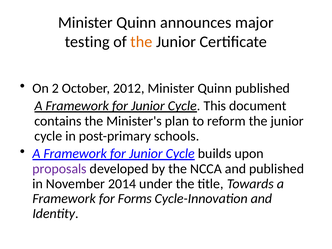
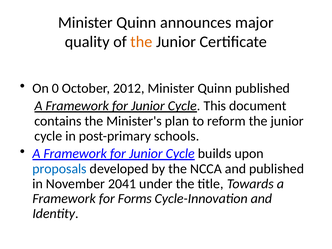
testing: testing -> quality (87, 42)
2: 2 -> 0 (55, 88)
proposals colour: purple -> blue (60, 169)
2014: 2014 -> 2041 (122, 184)
